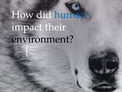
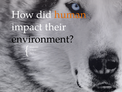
human colour: blue -> orange (70, 15)
